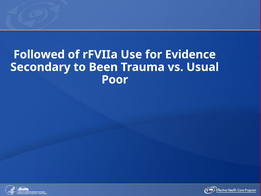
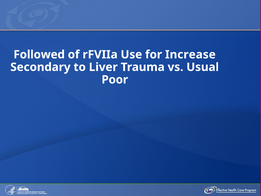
Evidence: Evidence -> Increase (190, 54)
Been: Been -> Liver (103, 67)
